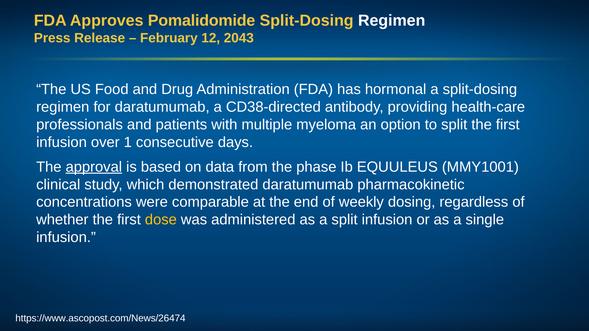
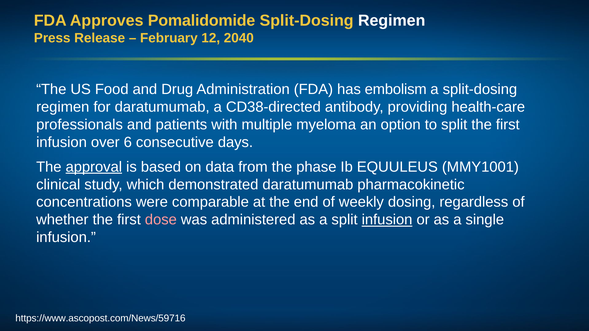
2043: 2043 -> 2040 (239, 38)
hormonal: hormonal -> embolism (396, 89)
1: 1 -> 6 (128, 142)
dose colour: yellow -> pink (161, 220)
infusion underline: none -> present (387, 220)
https://www.ascopost.com/News/26474: https://www.ascopost.com/News/26474 -> https://www.ascopost.com/News/59716 (100, 319)
